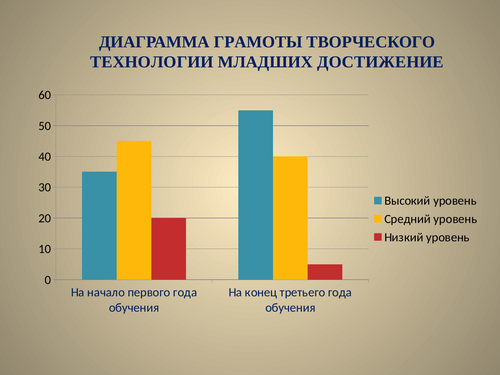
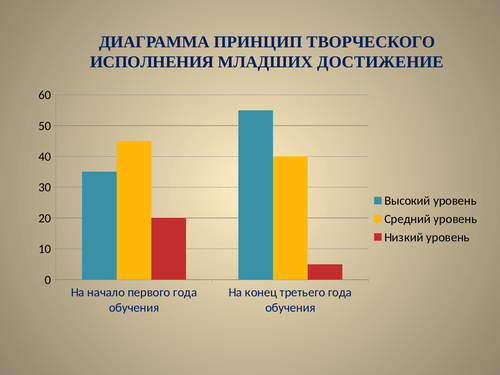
ГРАМОТЫ: ГРАМОТЫ -> ПРИНЦИП (258, 42)
ТЕХНОЛОГИИ: ТЕХНОЛОГИИ -> ИСПОЛНЕНИЯ (152, 62)
